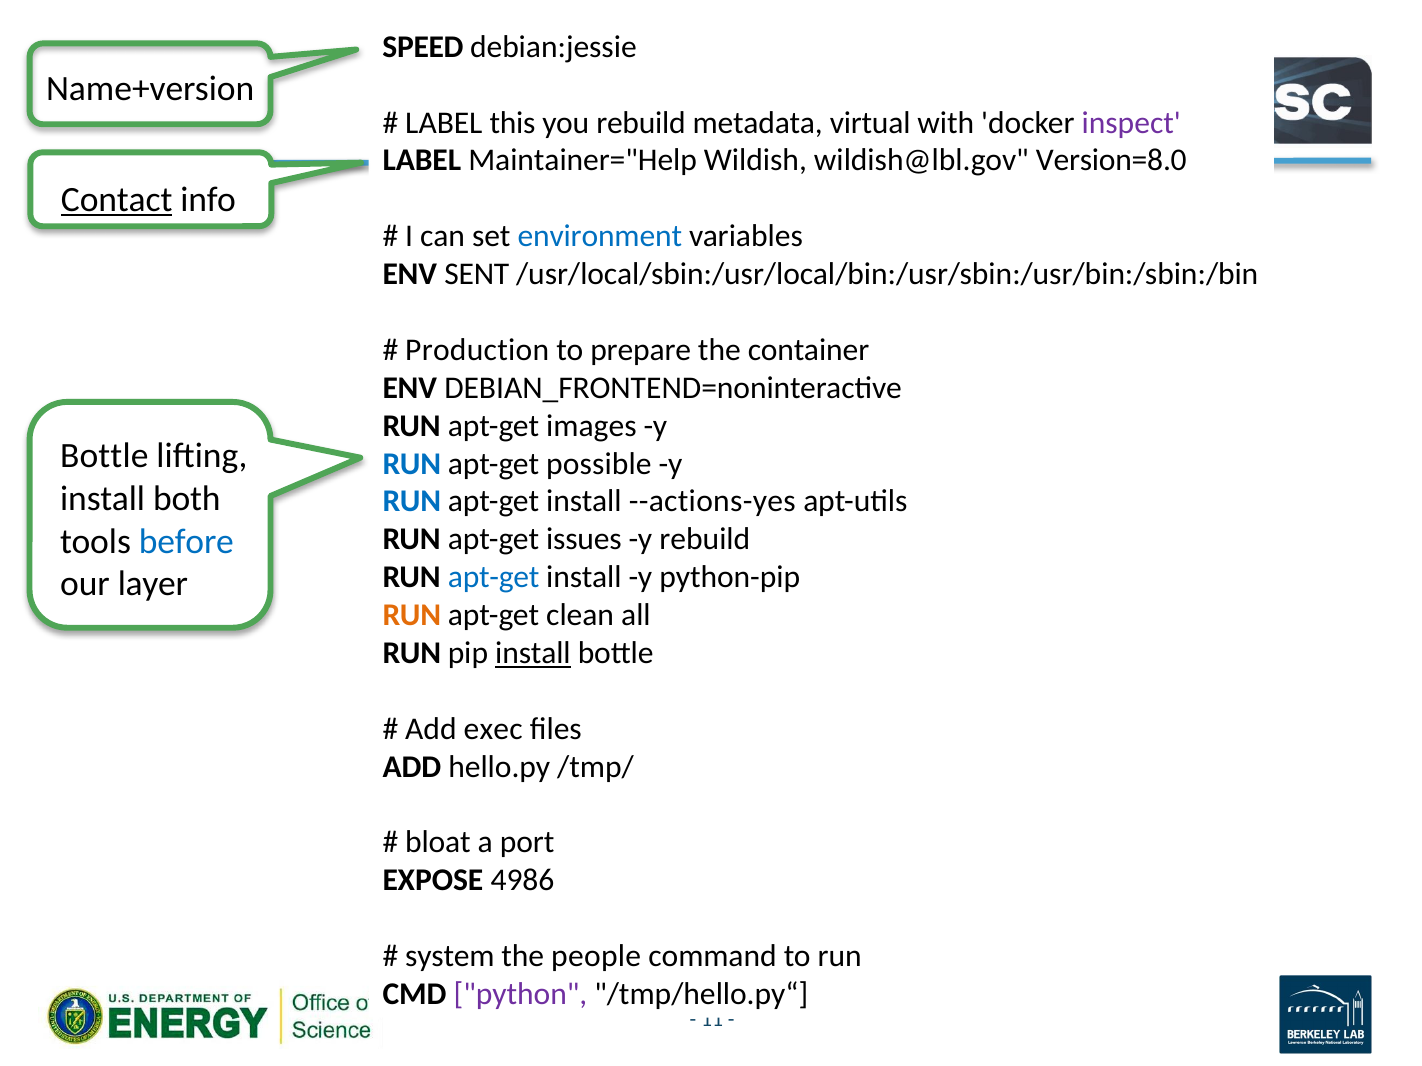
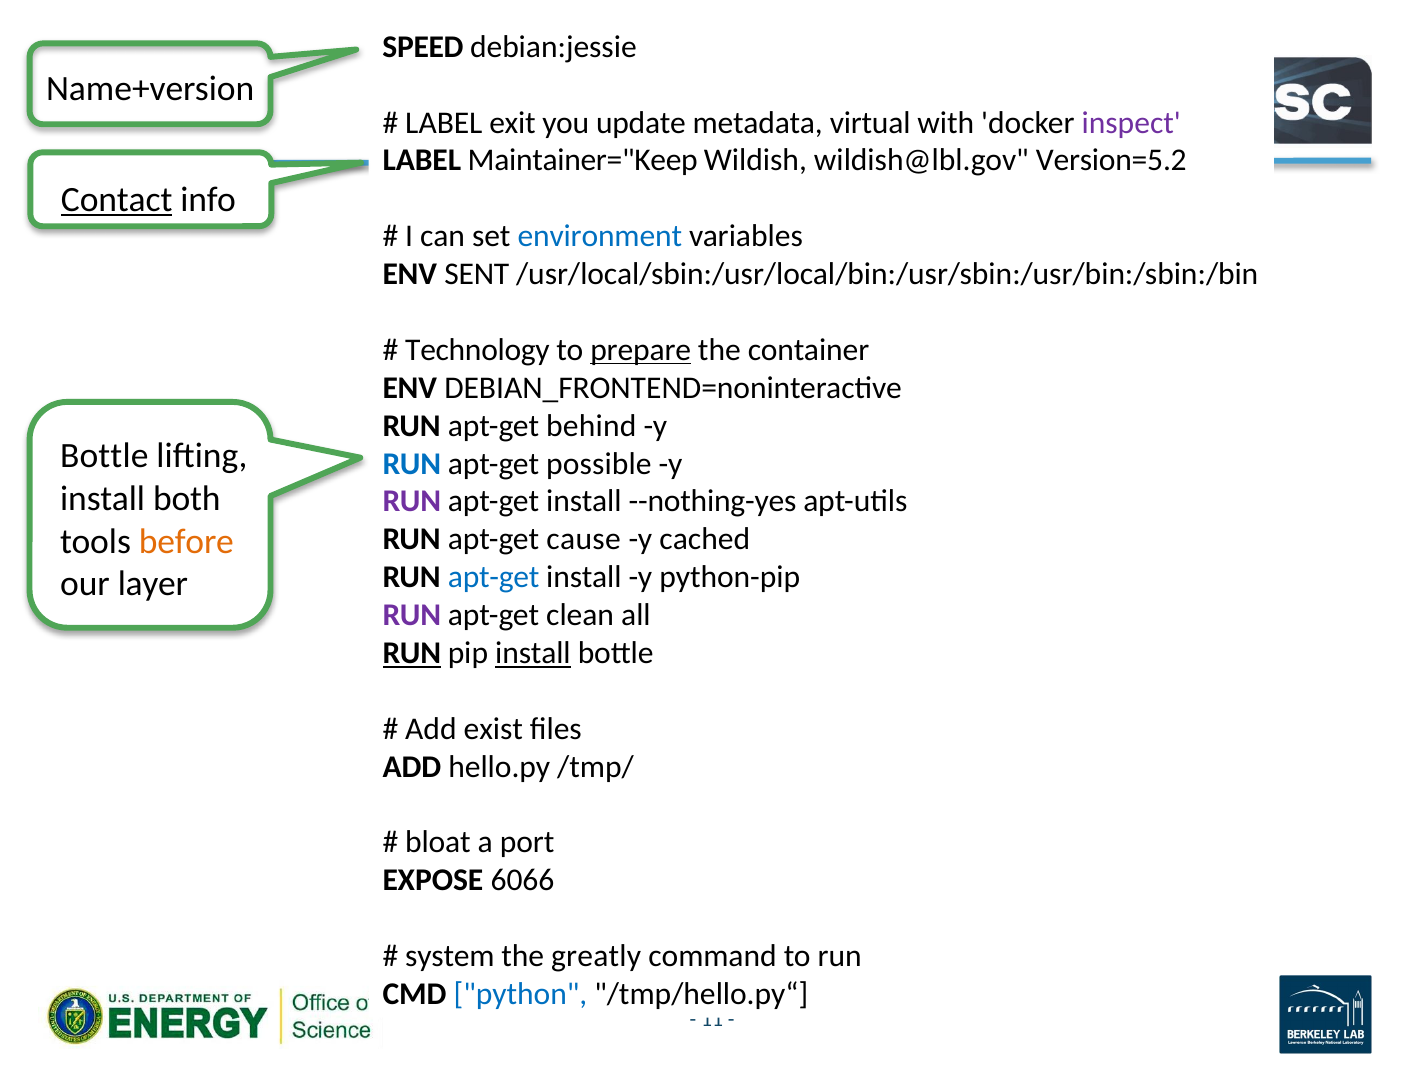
this: this -> exit (512, 123)
you rebuild: rebuild -> update (641, 123)
Maintainer="Help: Maintainer="Help -> Maintainer="Keep (583, 161)
Version=8.0: Version=8.0 -> Version=5.2 (1111, 161)
Production: Production -> Technology (477, 350)
prepare underline: none -> present (641, 350)
images: images -> behind (591, 426)
RUN colour: blue -> purple (412, 502)
--actions-yes: --actions-yes -> --nothing-yes (713, 502)
issues: issues -> cause (584, 540)
y rebuild: rebuild -> cached (705, 540)
before colour: blue -> orange (186, 542)
RUN colour: orange -> purple (412, 615)
RUN underline: none -> present (412, 653)
exec: exec -> exist (493, 729)
4986: 4986 -> 6066 (522, 881)
people: people -> greatly (596, 957)
python colour: purple -> blue (520, 994)
